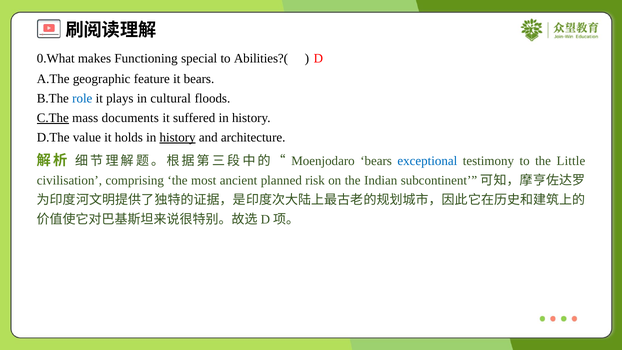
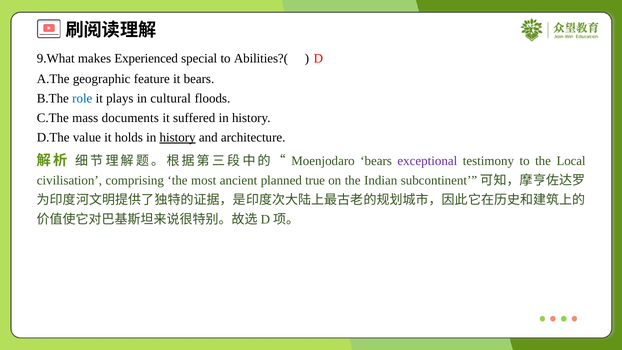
0.What: 0.What -> 9.What (56, 58)
Functioning: Functioning -> Experienced (146, 58)
C.The underline: present -> none (53, 118)
exceptional colour: blue -> purple (427, 161)
Little: Little -> Local (571, 161)
risk: risk -> true (315, 180)
